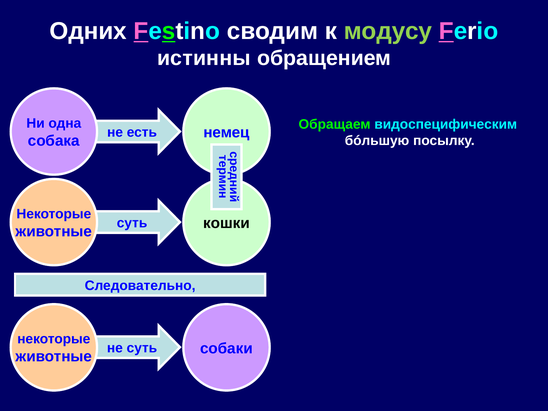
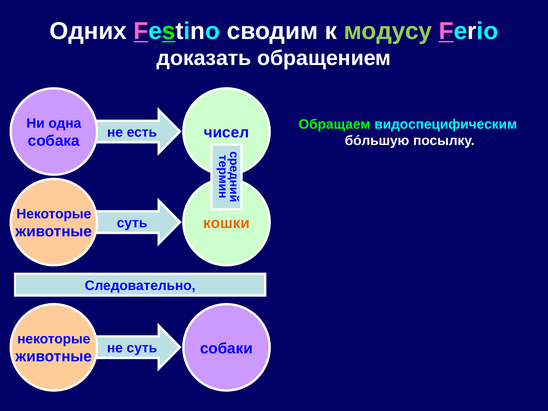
истинны: истинны -> доказать (204, 58)
немец: немец -> чисел (226, 133)
кошки colour: black -> orange (227, 223)
